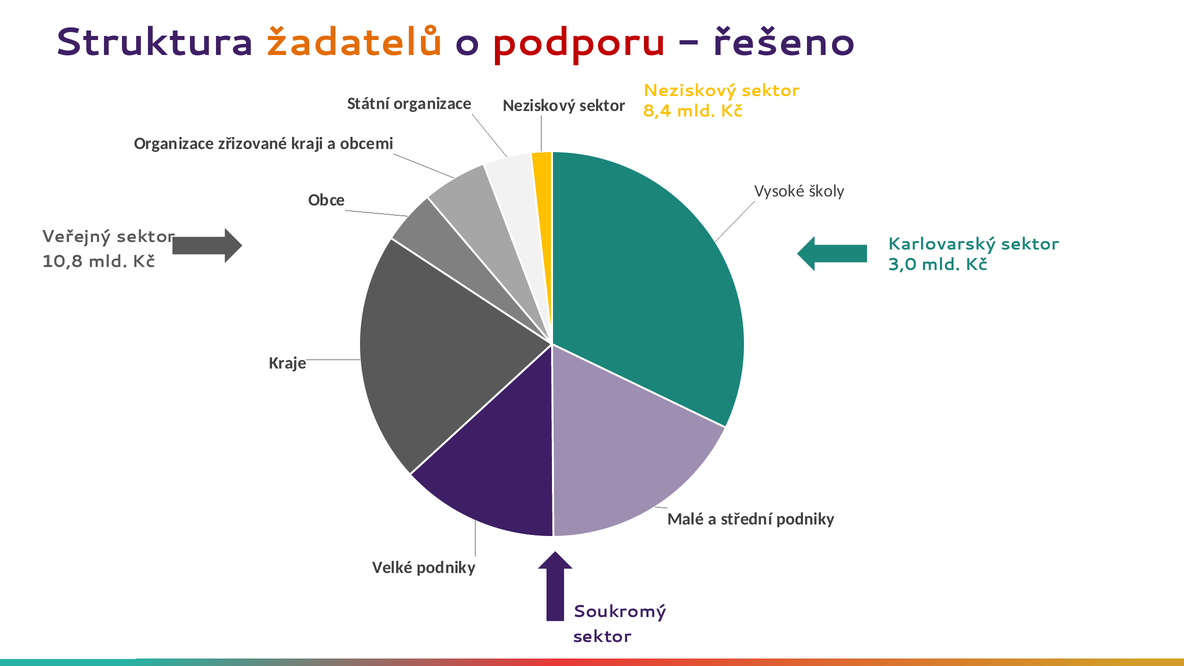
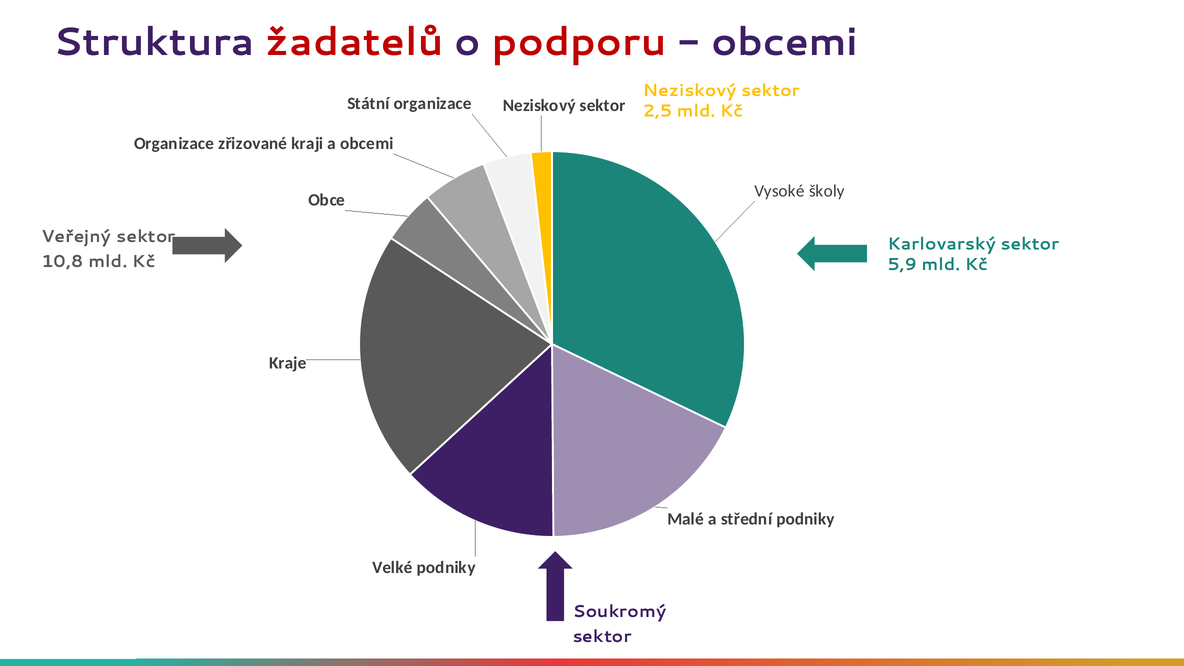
žadatelů colour: orange -> red (355, 42)
řešeno: řešeno -> obcemi (785, 42)
8,4: 8,4 -> 2,5 (657, 111)
3,0: 3,0 -> 5,9 (902, 265)
